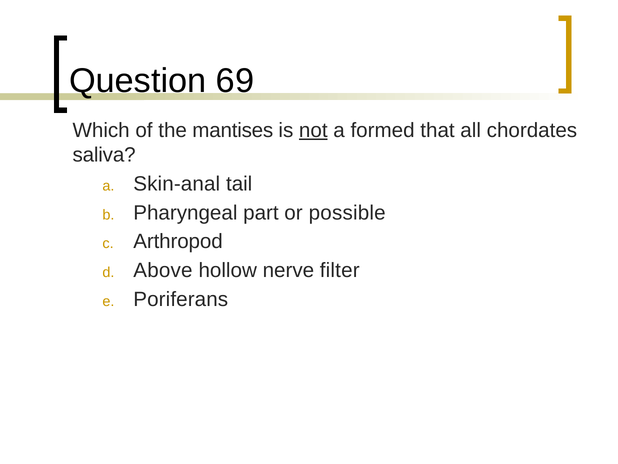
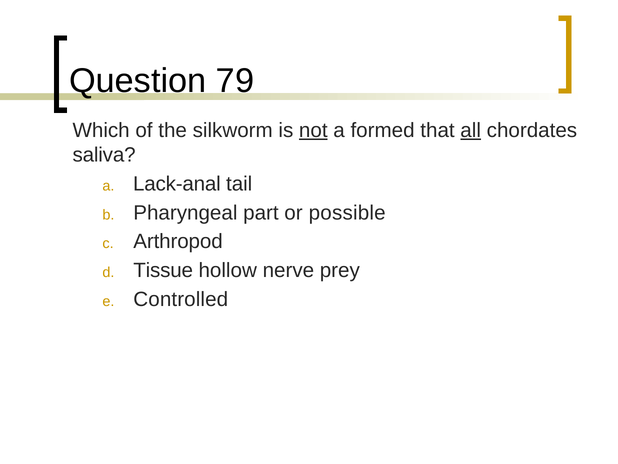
69: 69 -> 79 (235, 81)
mantises: mantises -> silkworm (233, 130)
all underline: none -> present (471, 130)
Skin-anal: Skin-anal -> Lack-anal (177, 184)
Above: Above -> Tissue (163, 270)
filter: filter -> prey (340, 270)
Poriferans: Poriferans -> Controlled (181, 299)
